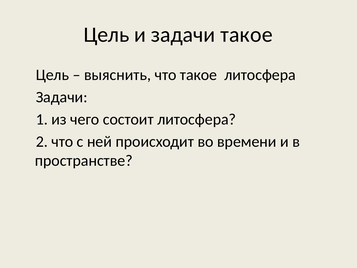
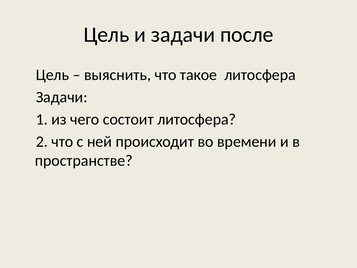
задачи такое: такое -> после (247, 35)
